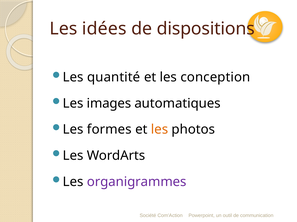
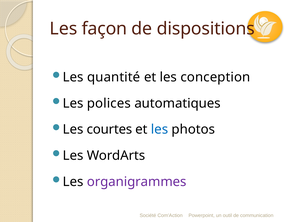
idées: idées -> façon (104, 29)
images: images -> polices (109, 104)
formes: formes -> courtes (109, 130)
les colour: orange -> blue (160, 130)
